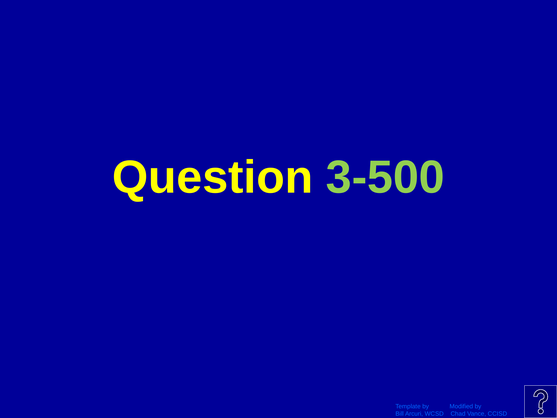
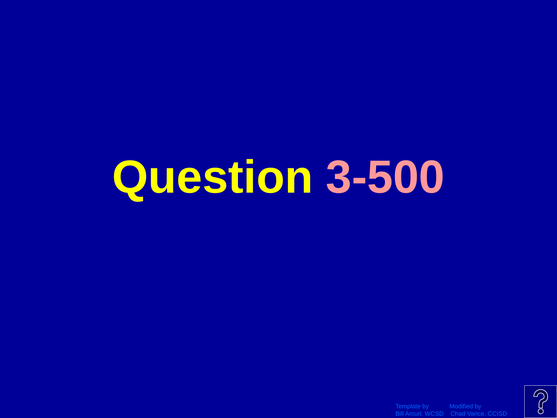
3-500 colour: light green -> pink (385, 177)
